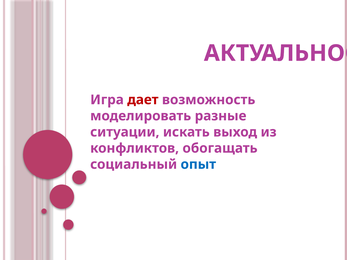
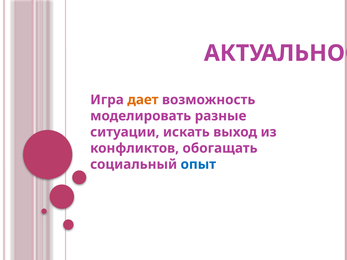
дает colour: red -> orange (143, 100)
